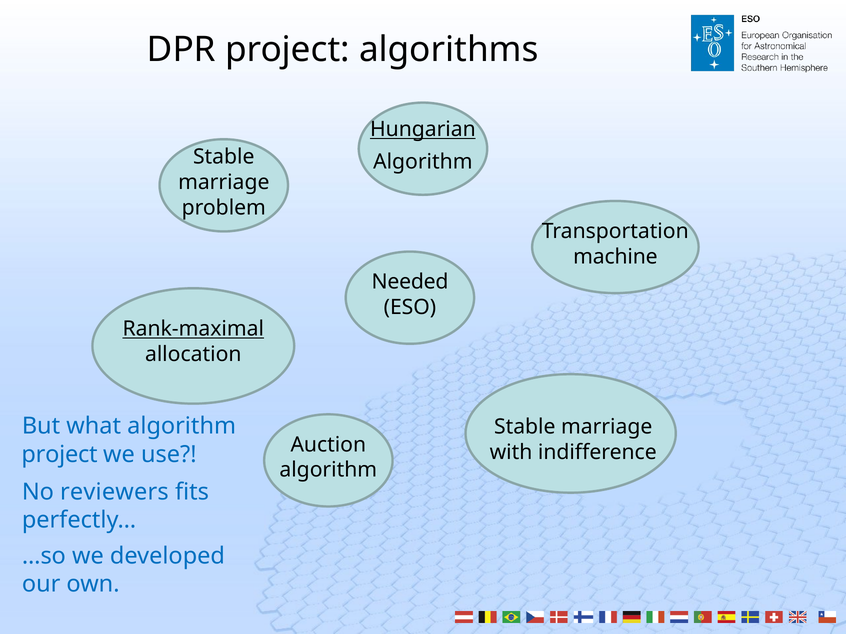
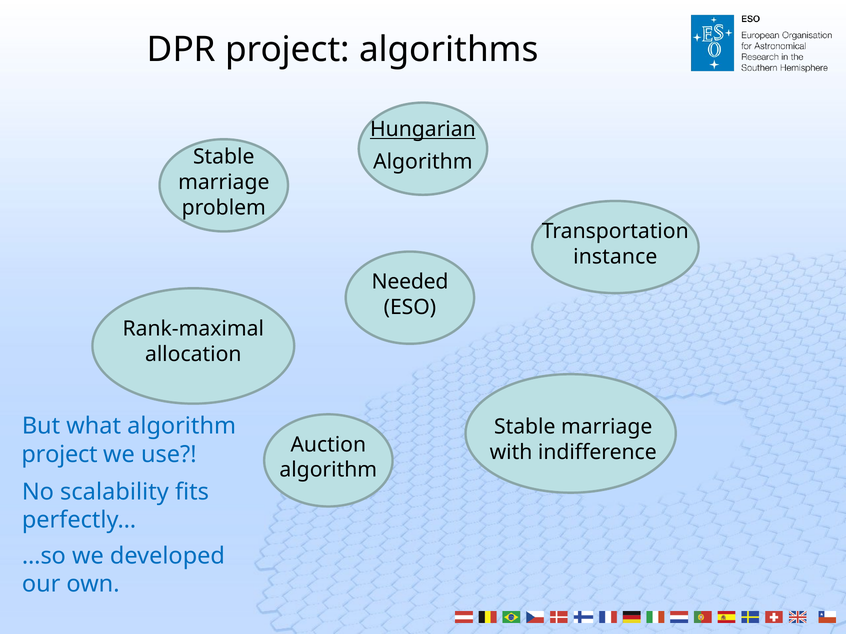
machine: machine -> instance (615, 257)
Rank-maximal underline: present -> none (193, 329)
reviewers: reviewers -> scalability (114, 492)
